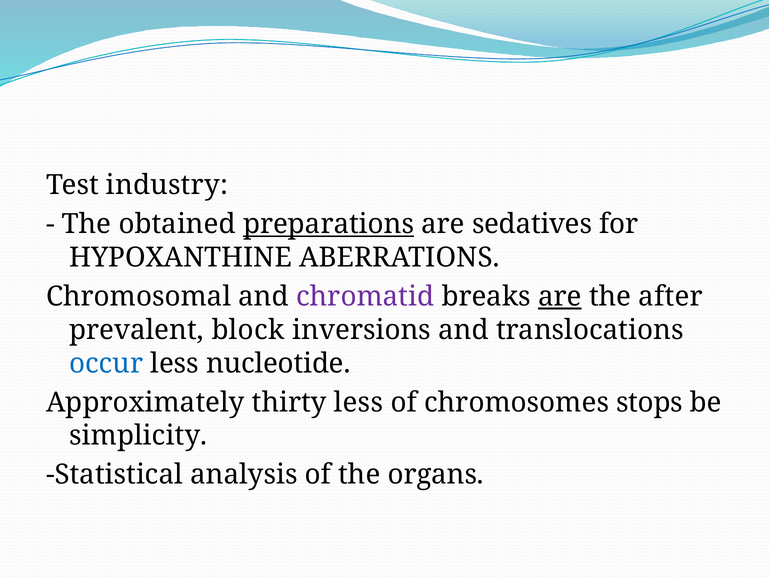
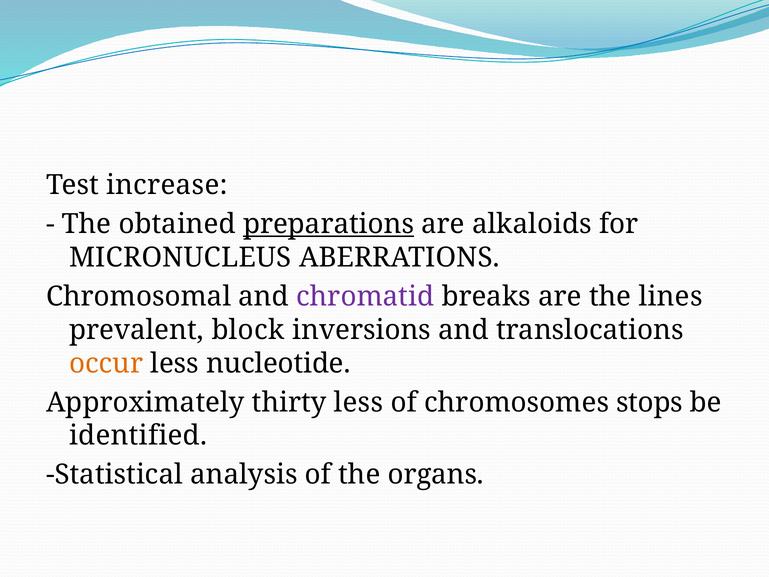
industry: industry -> increase (167, 185)
sedatives: sedatives -> alkaloids (532, 224)
HYPOXANTHINE: HYPOXANTHINE -> MICRONUCLEUS (180, 258)
are underline: present -> none (560, 296)
after: after -> lines (671, 296)
occur colour: blue -> orange (106, 363)
simplicity: simplicity -> identified (138, 436)
